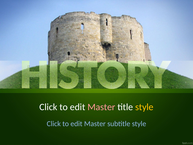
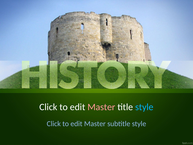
style colour: yellow -> light blue (144, 107)
